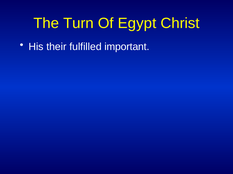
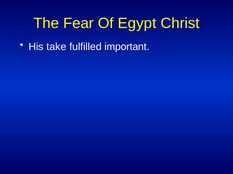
Turn: Turn -> Fear (78, 23)
their: their -> take (56, 47)
